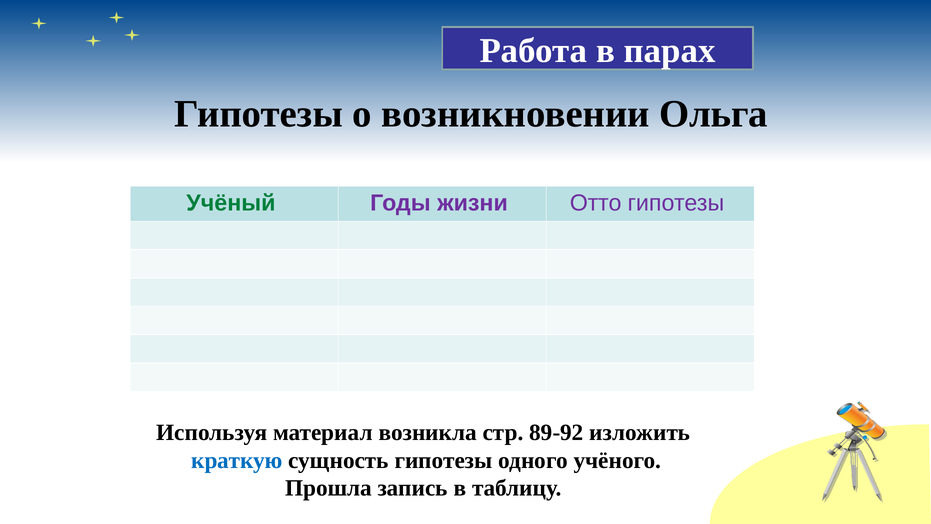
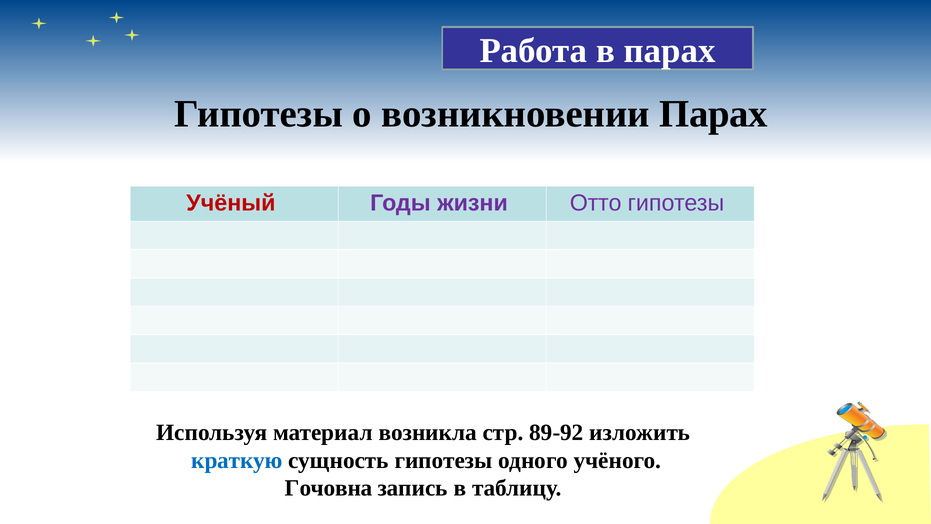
возникновении Ольга: Ольга -> Парах (714, 114)
Учёный colour: green -> red (231, 203)
Прошла: Прошла -> Гочовна (329, 488)
